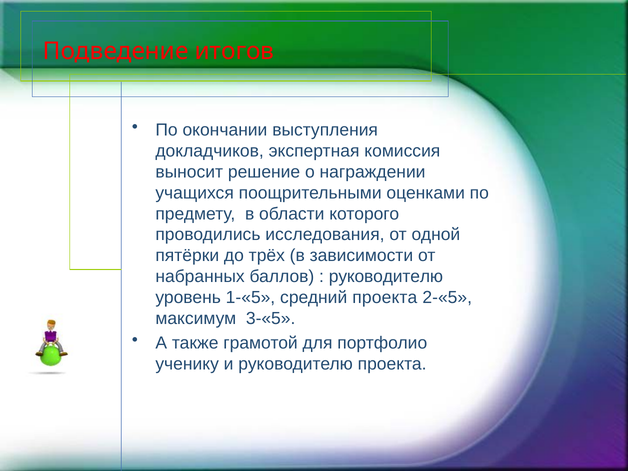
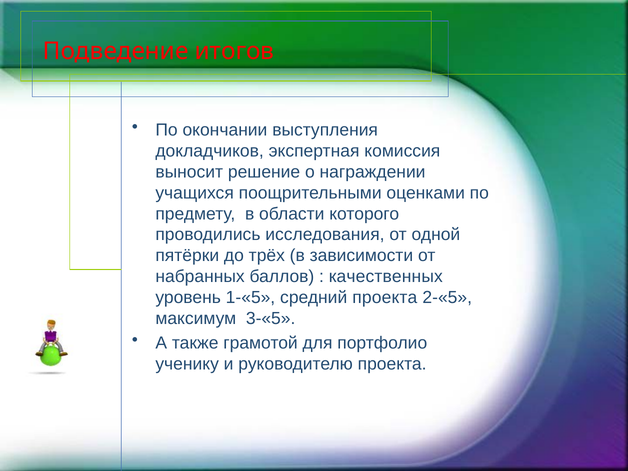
руководителю: руководителю -> качественных (386, 277)
